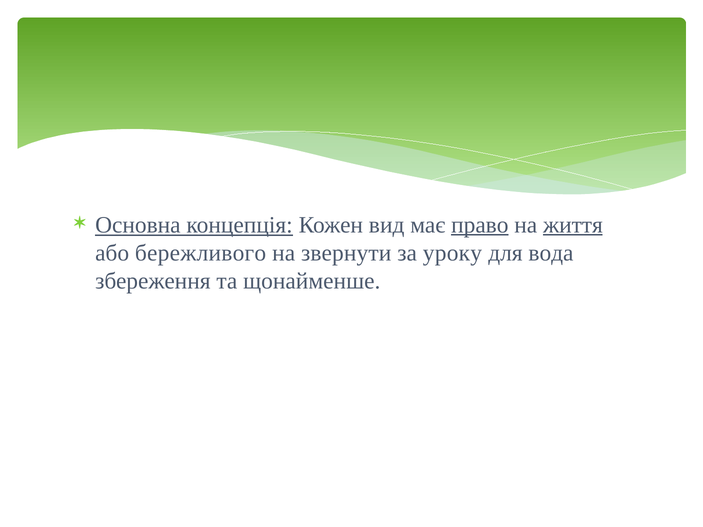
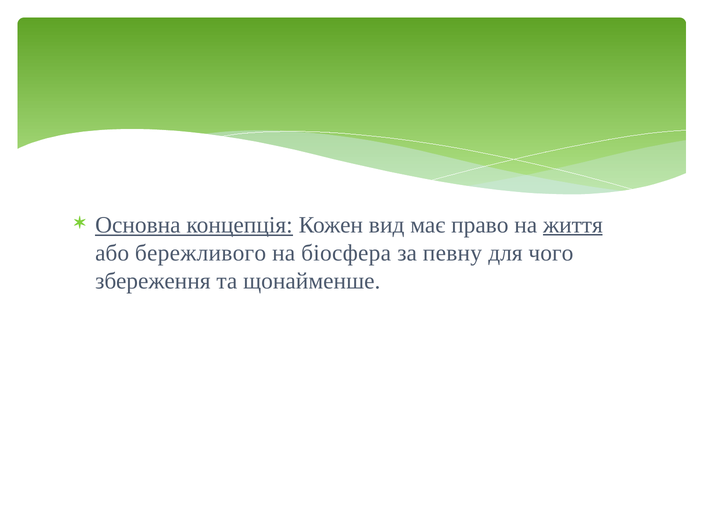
право underline: present -> none (480, 225)
звернути: звернути -> біосфера (346, 253)
уроку: уроку -> певну (452, 253)
вода: вода -> чого (551, 253)
